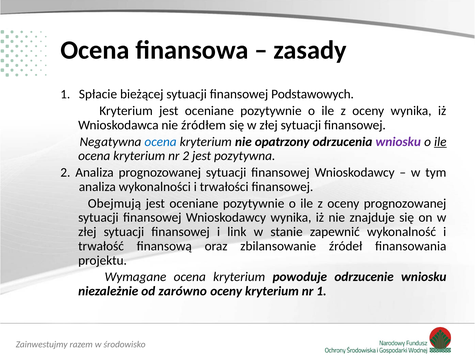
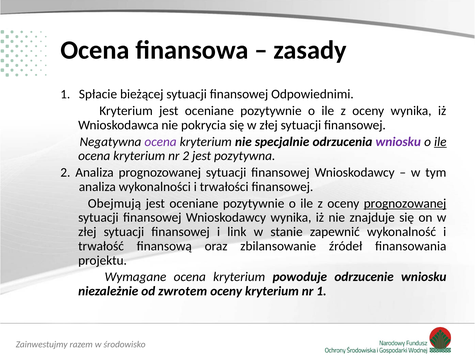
Podstawowych: Podstawowych -> Odpowiednimi (312, 94)
źródłem: źródłem -> pokrycia (204, 125)
ocena colour: blue -> purple (161, 142)
opatrzony: opatrzony -> specjalnie (282, 142)
prognozowanej underline: none -> present (405, 204)
zarówno: zarówno -> zwrotem (183, 291)
